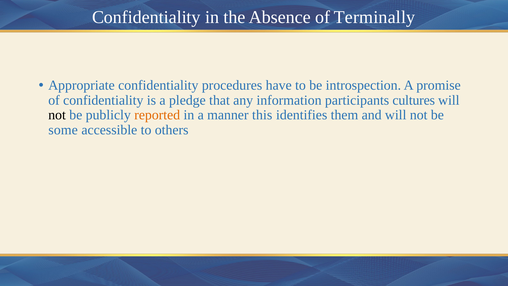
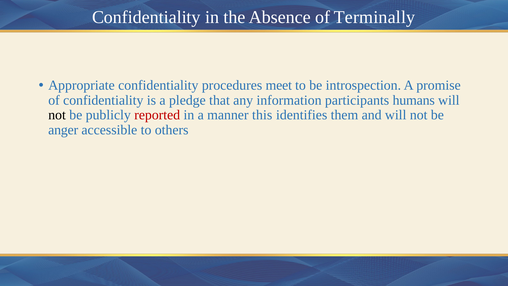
have: have -> meet (279, 85)
cultures: cultures -> humans (414, 100)
reported colour: orange -> red (157, 115)
some: some -> anger (63, 130)
